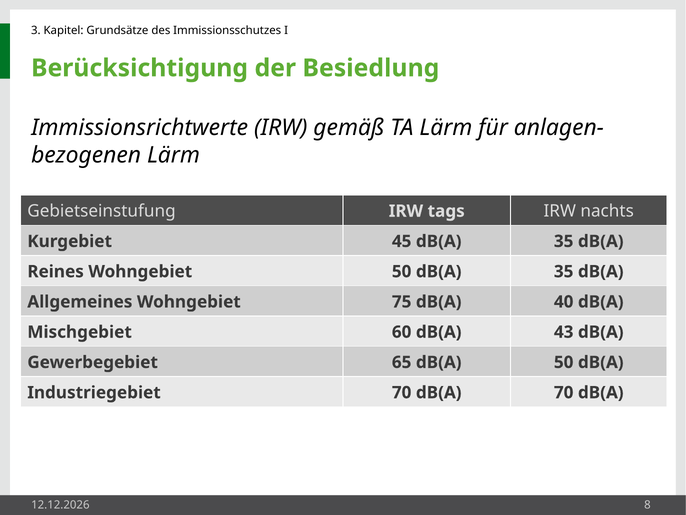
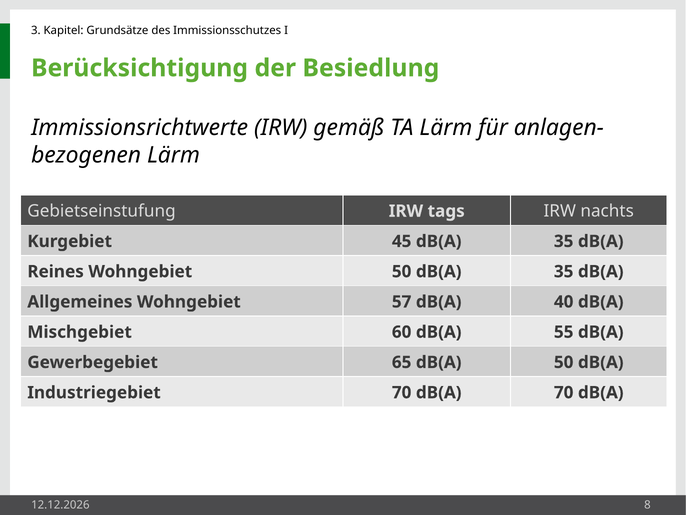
75: 75 -> 57 (402, 302)
43: 43 -> 55 (564, 332)
